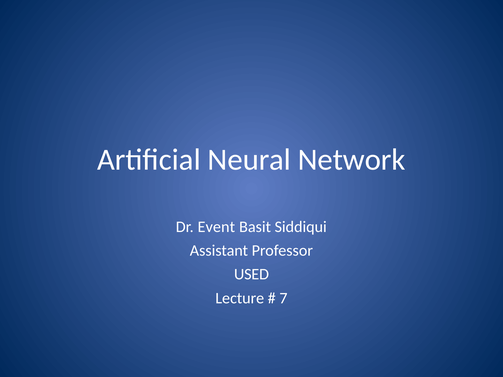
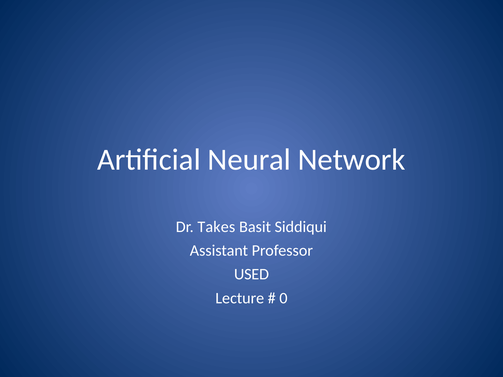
Event: Event -> Takes (216, 227)
7: 7 -> 0 (283, 298)
